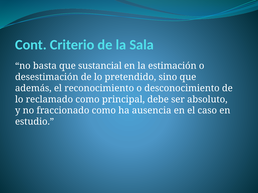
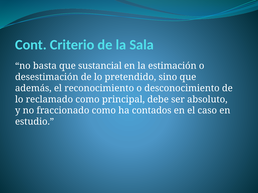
ausencia: ausencia -> contados (152, 111)
